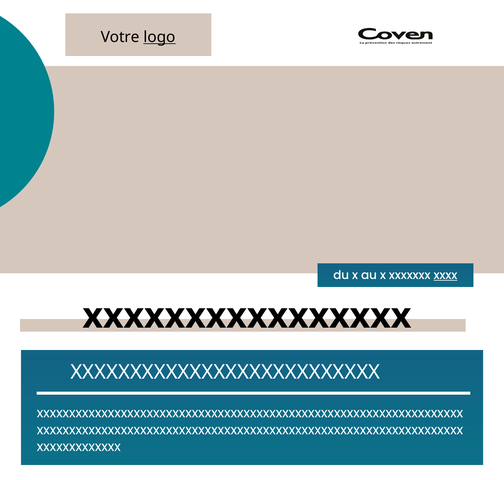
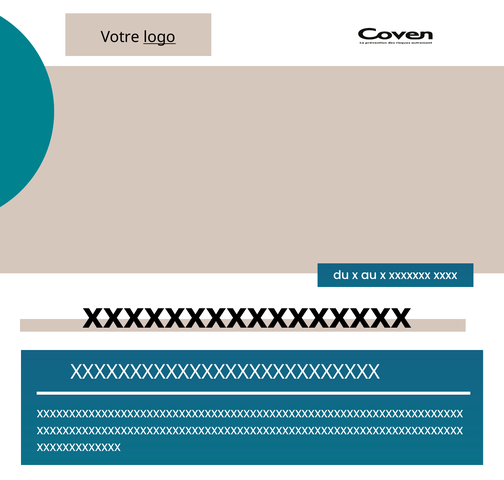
xxxx underline: present -> none (445, 276)
